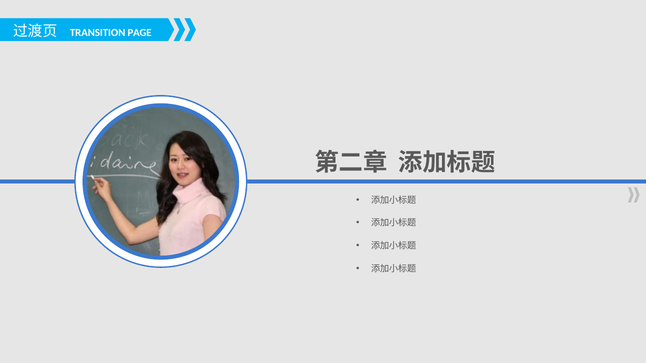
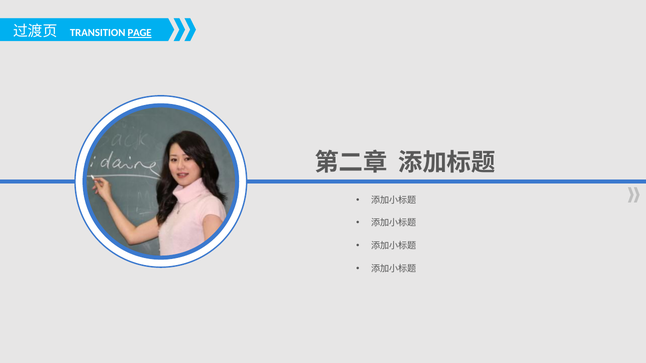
PAGE underline: none -> present (140, 33)
